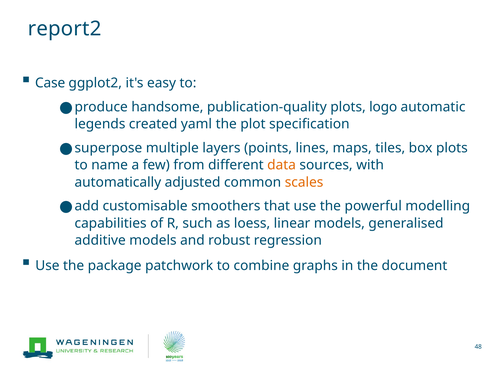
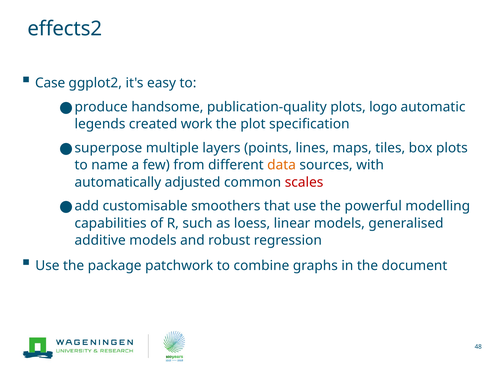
report2: report2 -> effects2 (65, 29)
yaml: yaml -> work (197, 124)
scales colour: orange -> red (304, 182)
